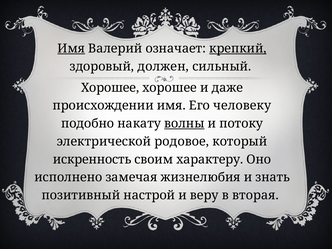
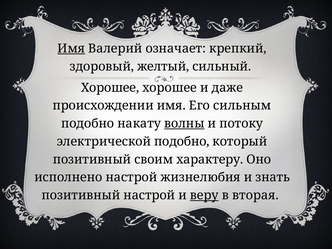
крепкий underline: present -> none (238, 49)
должен: должен -> желтый (163, 67)
человеку: человеку -> сильным (242, 106)
электрической родовое: родовое -> подобно (182, 141)
искренность: искренность -> позитивный (92, 159)
исполнено замечая: замечая -> настрой (131, 177)
веру underline: none -> present (204, 195)
